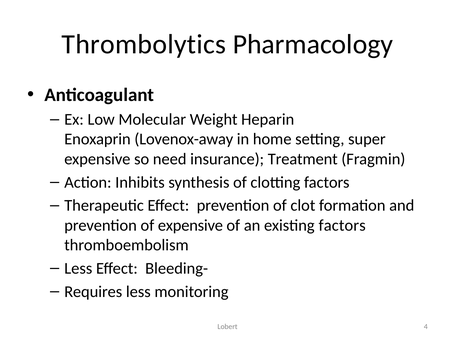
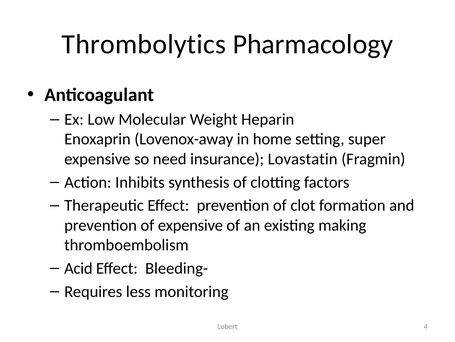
Treatment: Treatment -> Lovastatin (303, 159)
existing factors: factors -> making (342, 225)
Less: Less -> Acid (78, 268)
